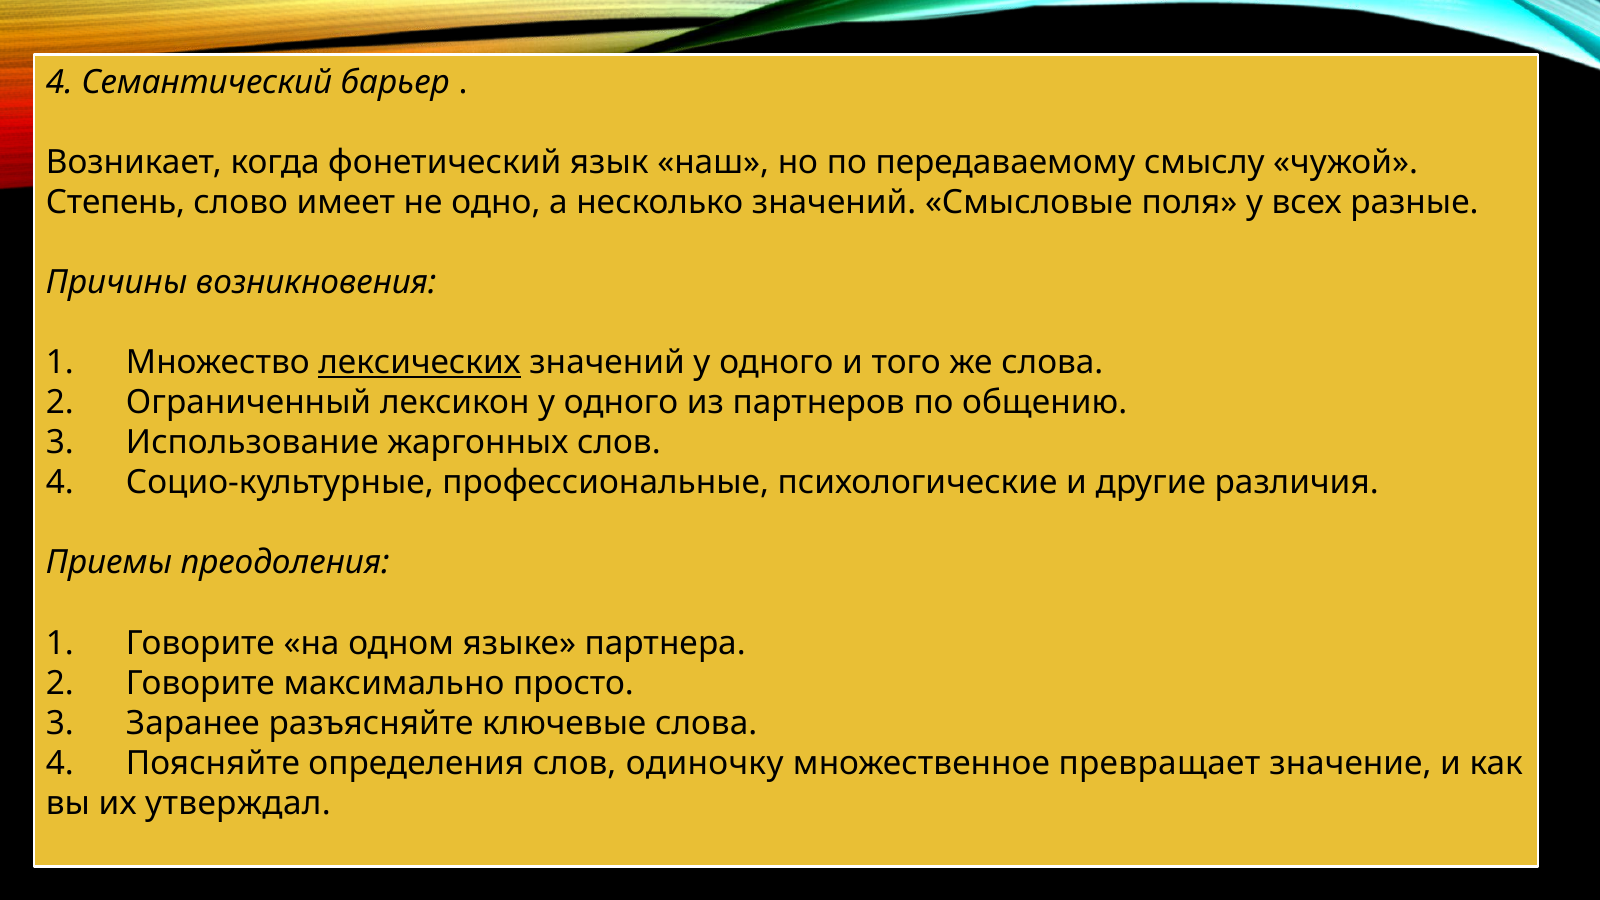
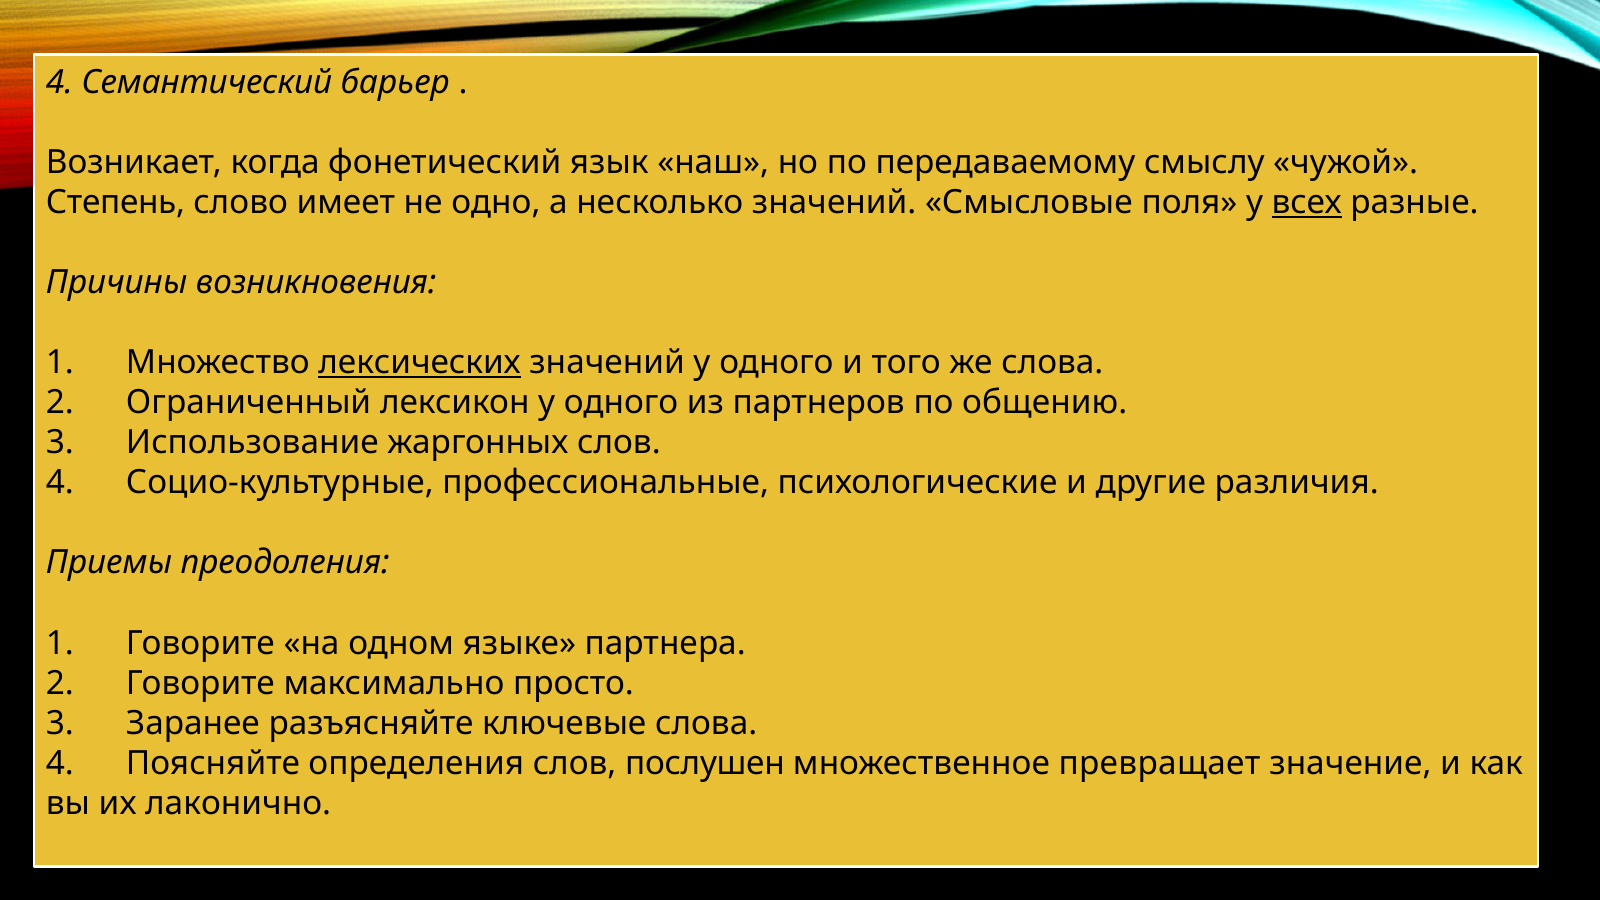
всех underline: none -> present (1307, 203)
одиночку: одиночку -> послушен (705, 763)
утверждал: утверждал -> лаконично (238, 803)
